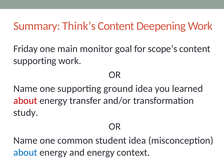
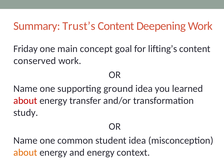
Think’s: Think’s -> Trust’s (79, 26)
monitor: monitor -> concept (96, 49)
scope’s: scope’s -> lifting’s (163, 49)
supporting: supporting -> conserved (35, 61)
about colour: blue -> orange (25, 152)
